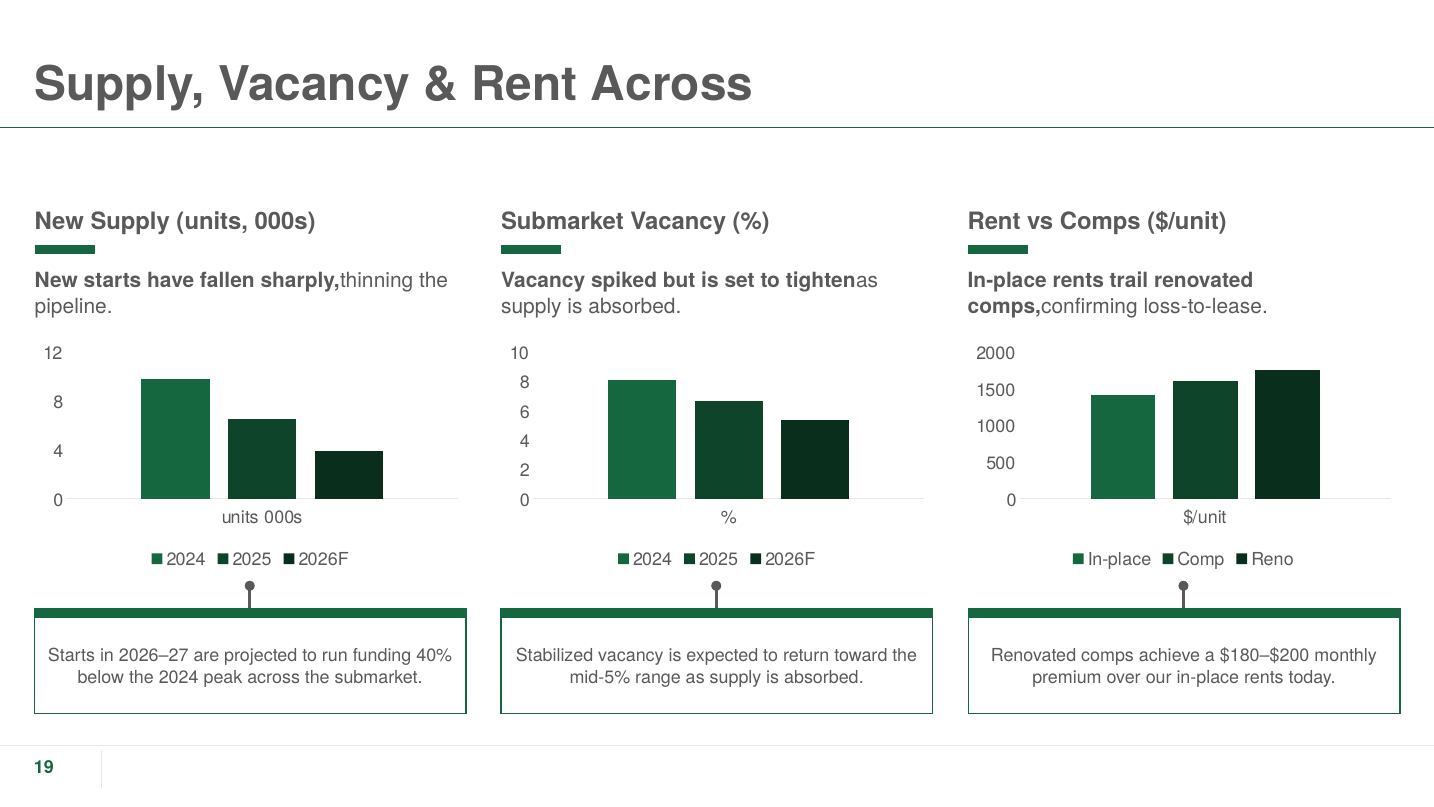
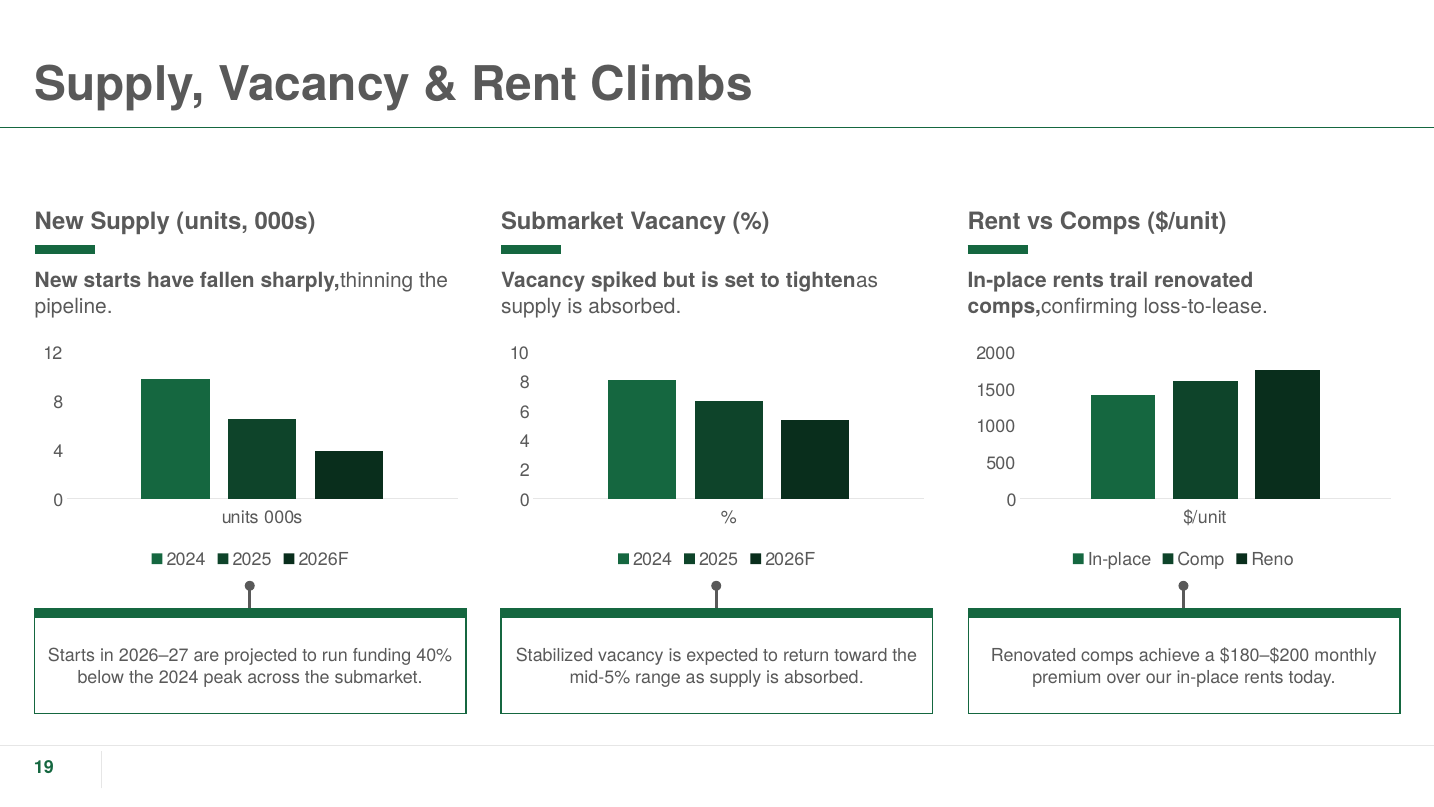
Rent Across: Across -> Climbs (672, 85)
